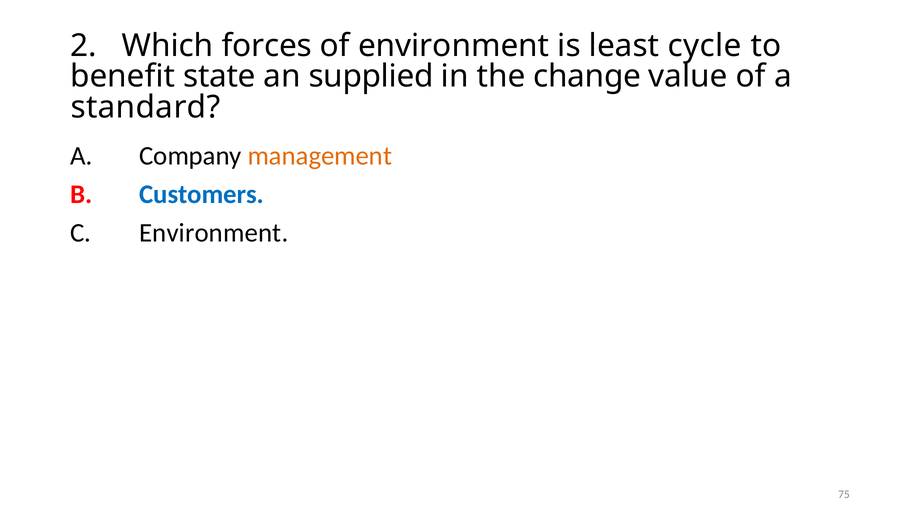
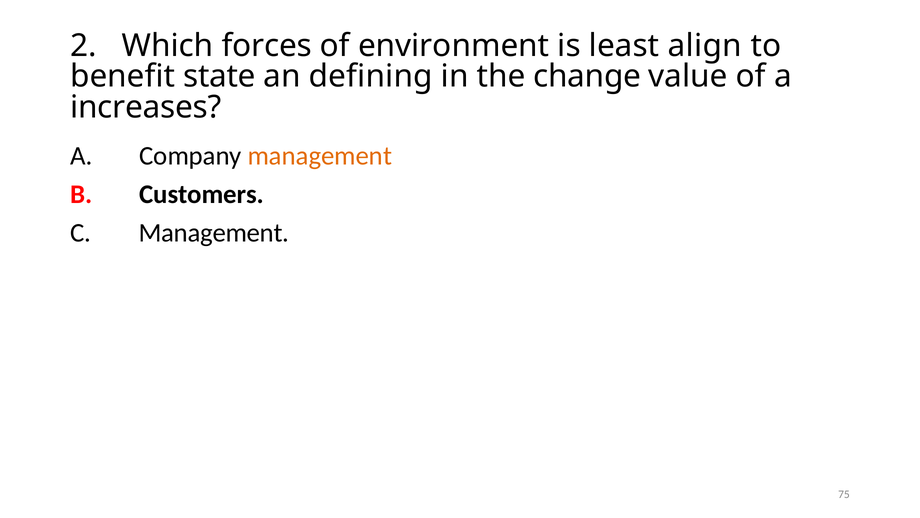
cycle: cycle -> align (705, 46)
supplied: supplied -> defining (371, 76)
standard: standard -> increases (146, 107)
Customers colour: blue -> black (202, 194)
C Environment: Environment -> Management (214, 233)
